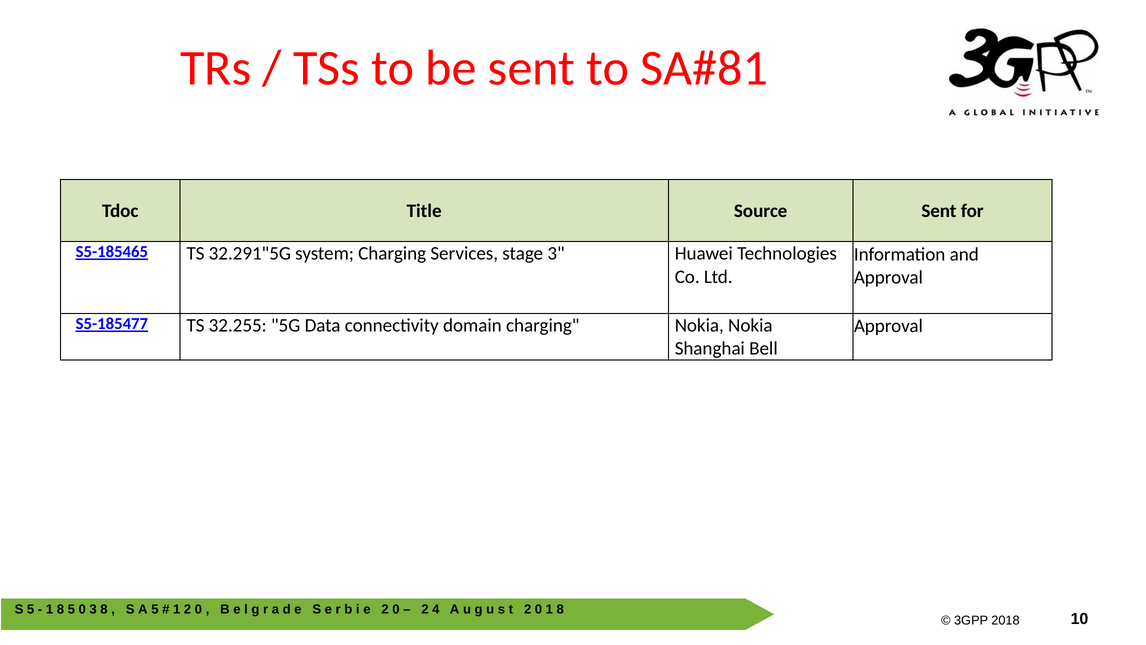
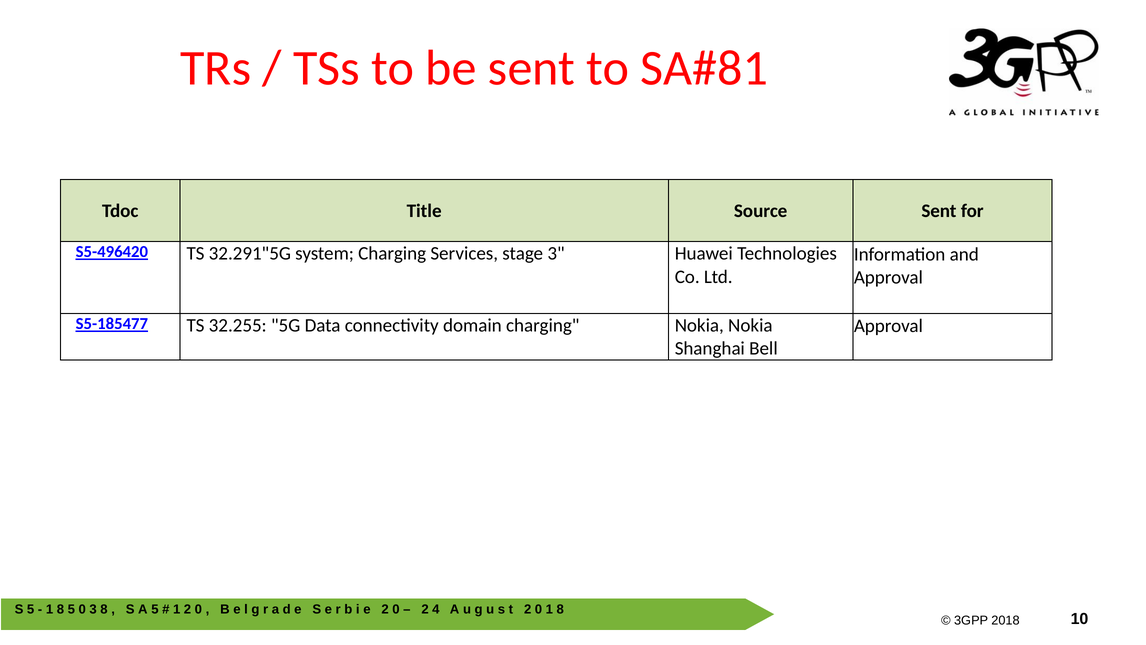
S5-185465: S5-185465 -> S5-496420 (112, 252)
